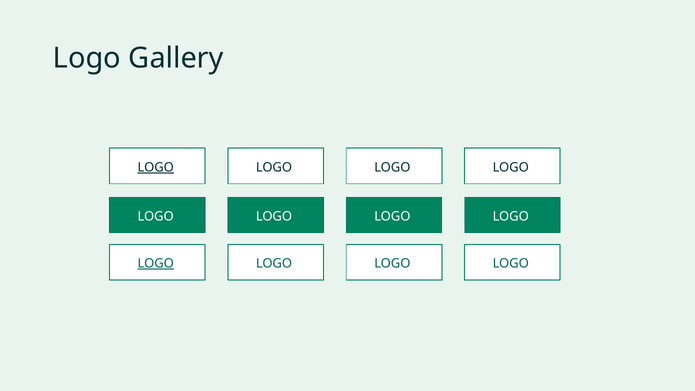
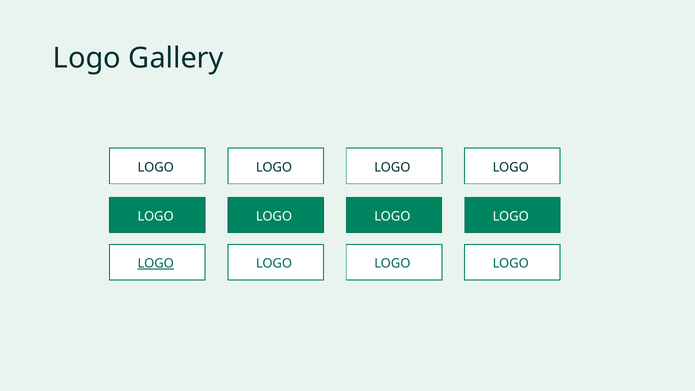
LOGO underline: present -> none (156, 167)
